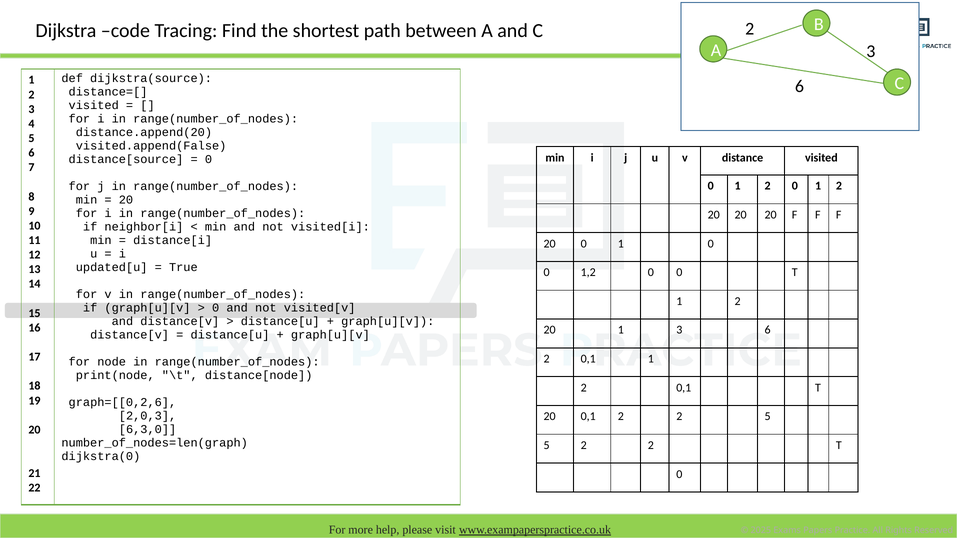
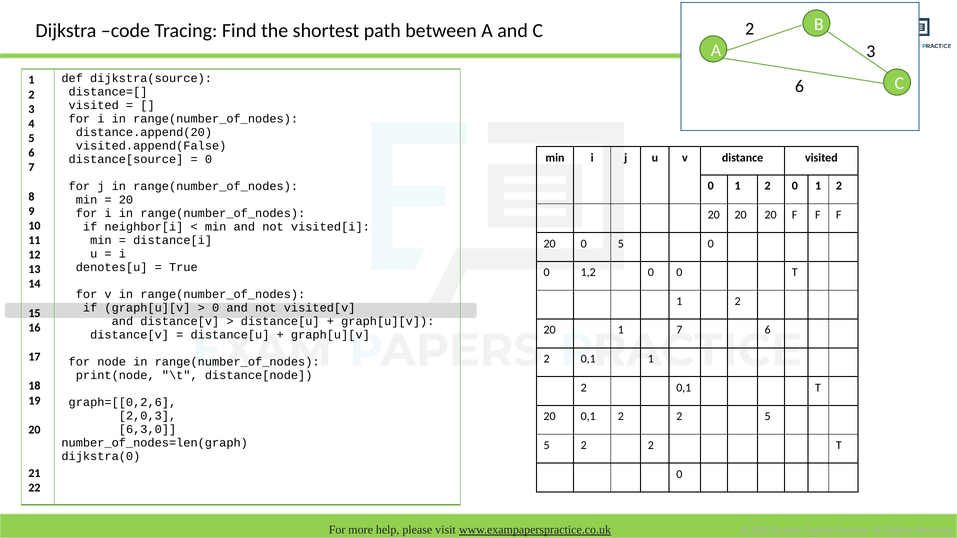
20 0 1: 1 -> 5 (621, 244)
updated[u: updated[u -> denotes[u (112, 268)
1 3: 3 -> 7 (679, 330)
